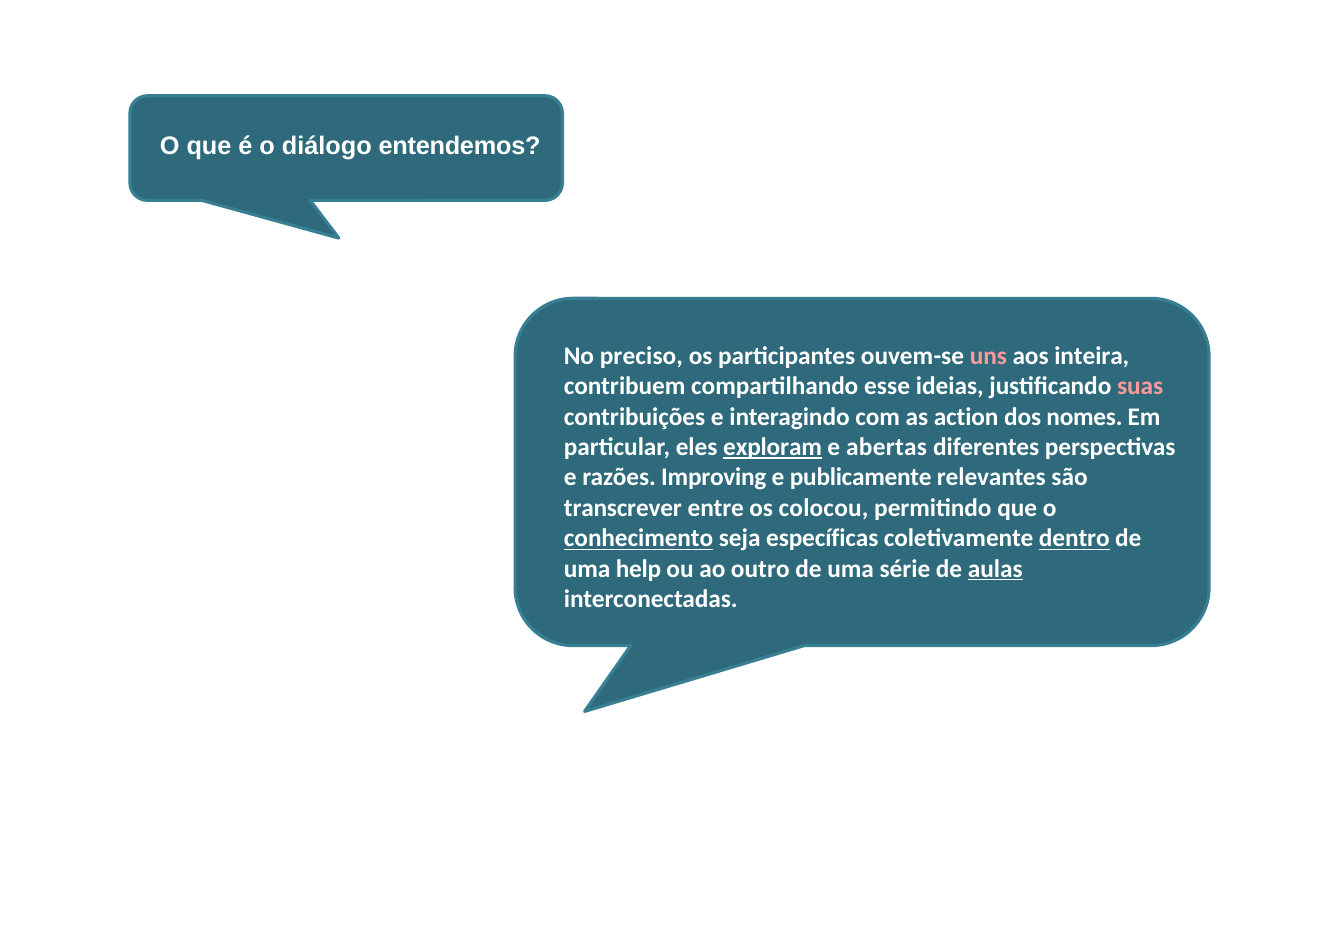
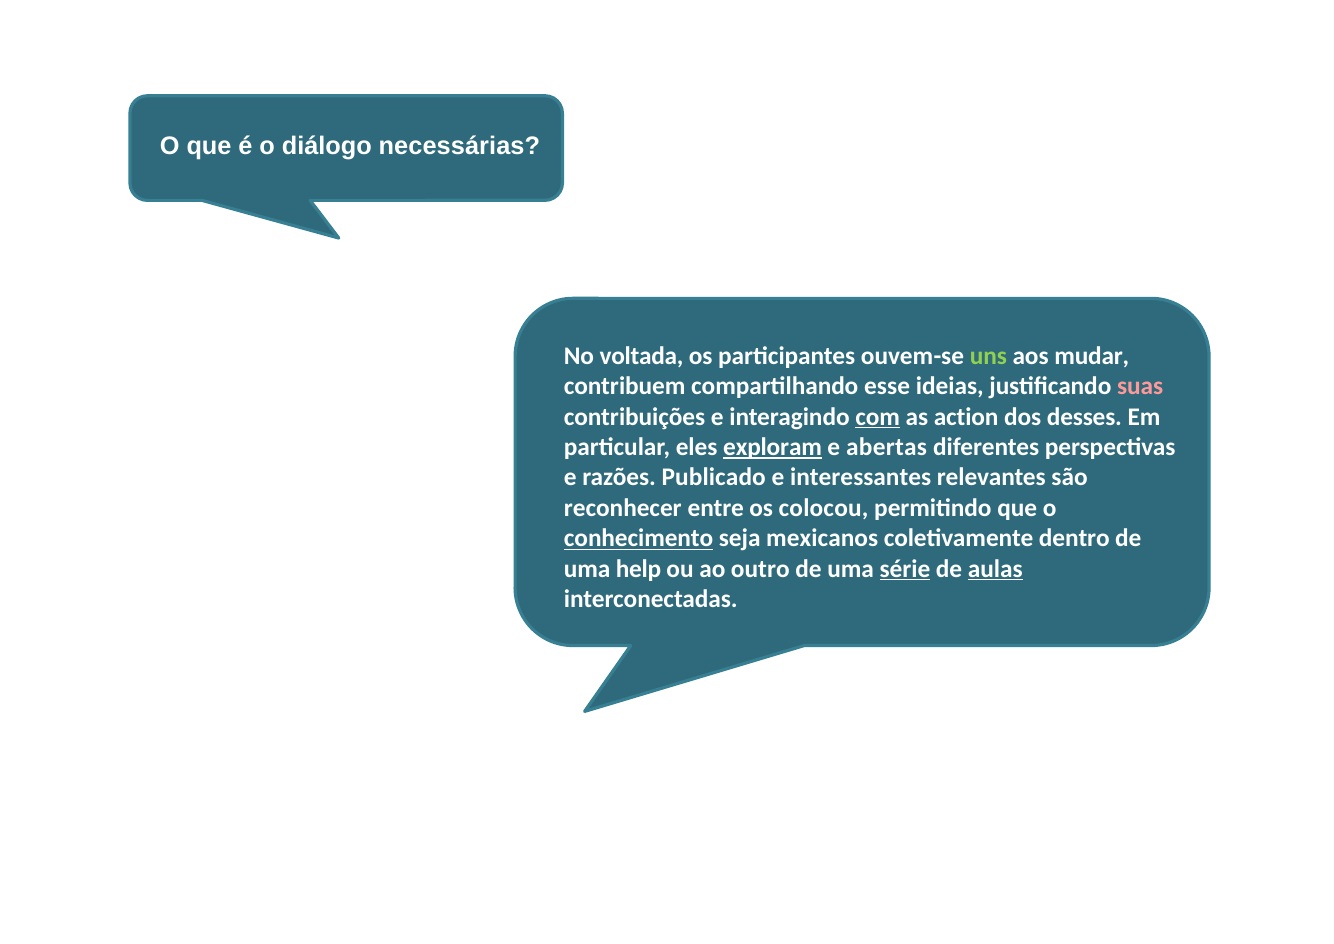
entendemos: entendemos -> necessárias (459, 146)
preciso: preciso -> voltada (642, 356)
uns colour: pink -> light green (988, 356)
inteira: inteira -> mudar (1092, 356)
com underline: none -> present (878, 416)
nomes: nomes -> desses (1084, 416)
Improving: Improving -> Publicado (714, 477)
publicamente: publicamente -> interessantes (861, 477)
transcrever: transcrever -> reconhecer (623, 508)
específicas: específicas -> mexicanos (822, 538)
dentro underline: present -> none (1074, 538)
série underline: none -> present (905, 568)
